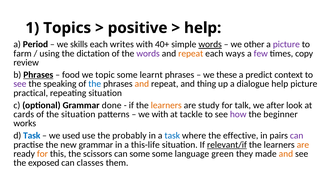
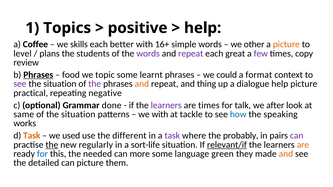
Period: Period -> Coffee (35, 44)
writes: writes -> better (122, 44)
40+: 40+ -> 16+ (162, 44)
words underline: present -> none (210, 44)
picture colour: purple -> orange (286, 44)
farm: farm -> level (22, 54)
using: using -> plans (50, 54)
dictation: dictation -> students (93, 54)
repeat colour: orange -> purple (191, 54)
ways: ways -> great (235, 54)
these: these -> could (227, 75)
predict: predict -> format (259, 75)
speaking: speaking -> situation (60, 84)
the colour: blue -> purple (95, 84)
repeating situation: situation -> negative (105, 93)
learners colour: orange -> purple (166, 105)
are study: study -> times (209, 105)
cards: cards -> same (24, 114)
how colour: purple -> blue (238, 114)
beginner: beginner -> speaking (281, 114)
Task colour: blue -> orange (32, 136)
probably: probably -> different (129, 136)
task colour: blue -> purple (172, 136)
effective: effective -> probably (241, 136)
the underline: none -> present (52, 145)
new grammar: grammar -> regularly (96, 145)
this-life: this-life -> sort-life (145, 145)
for colour: orange -> blue (42, 154)
scissors: scissors -> needed (98, 154)
can some: some -> more (140, 154)
exposed: exposed -> detailed (44, 163)
can classes: classes -> picture (90, 163)
